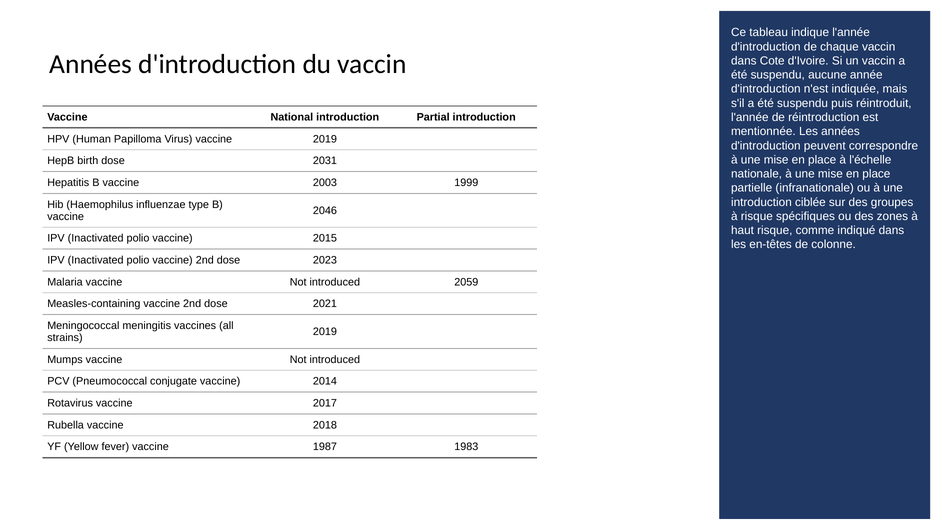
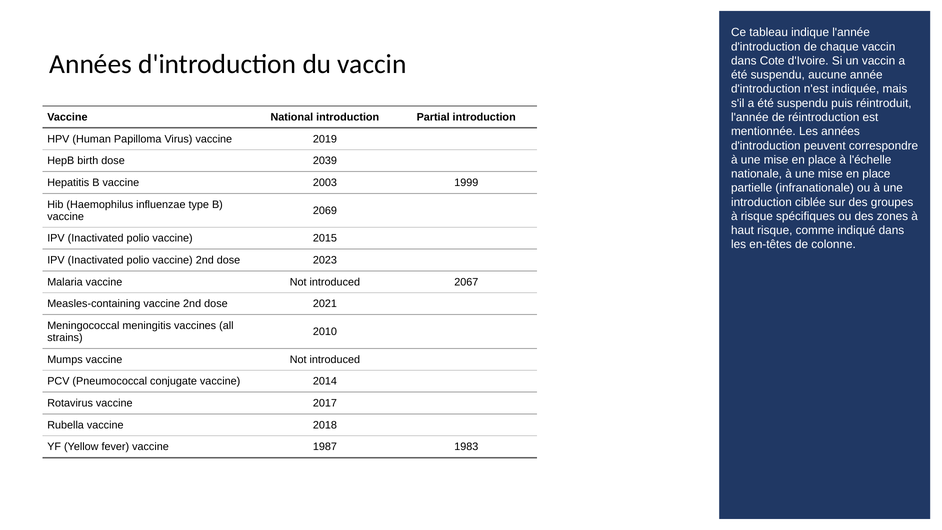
2031: 2031 -> 2039 (325, 161)
2046: 2046 -> 2069 (325, 210)
2059: 2059 -> 2067 (466, 282)
2019: 2019 -> 2010 (325, 332)
